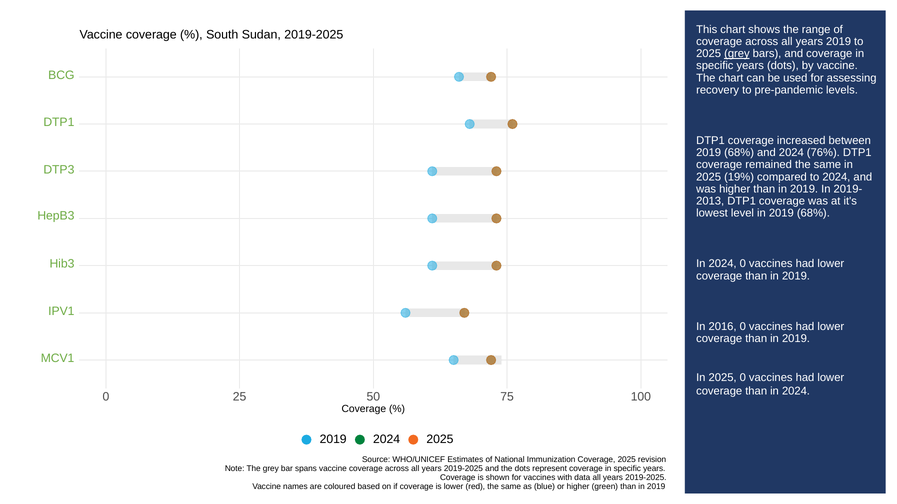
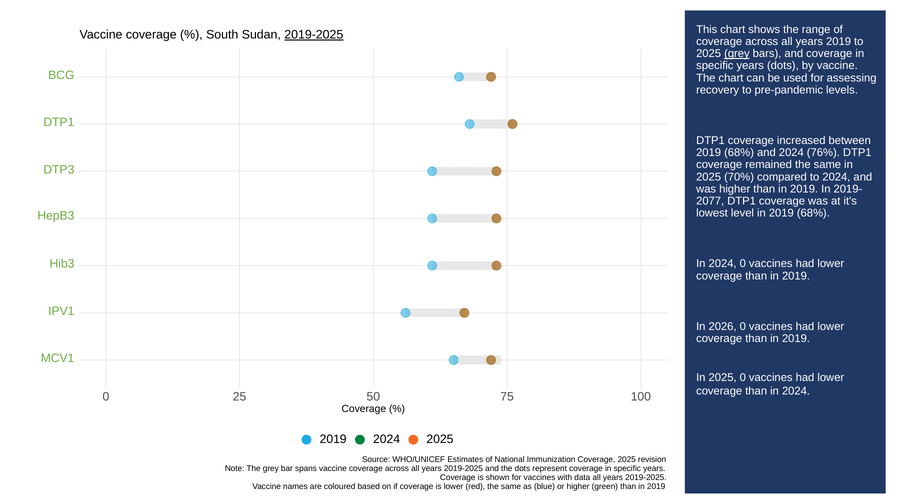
2019-2025 underline: none -> present (314, 35)
19%: 19% -> 70% (739, 177)
2013: 2013 -> 2077 (710, 201)
2016: 2016 -> 2026 (723, 327)
